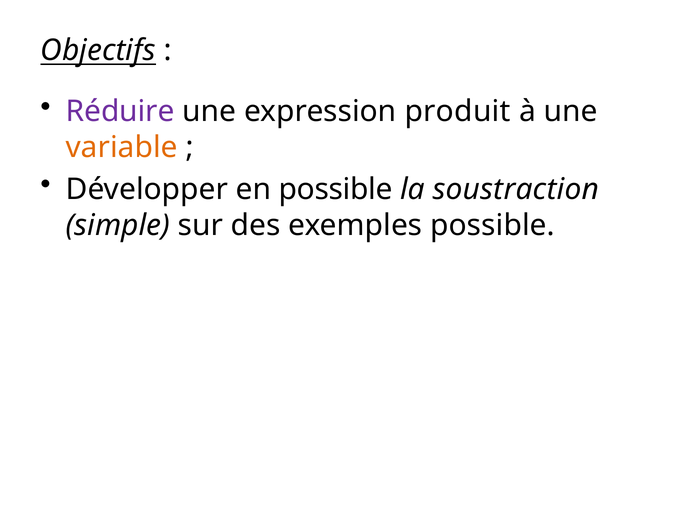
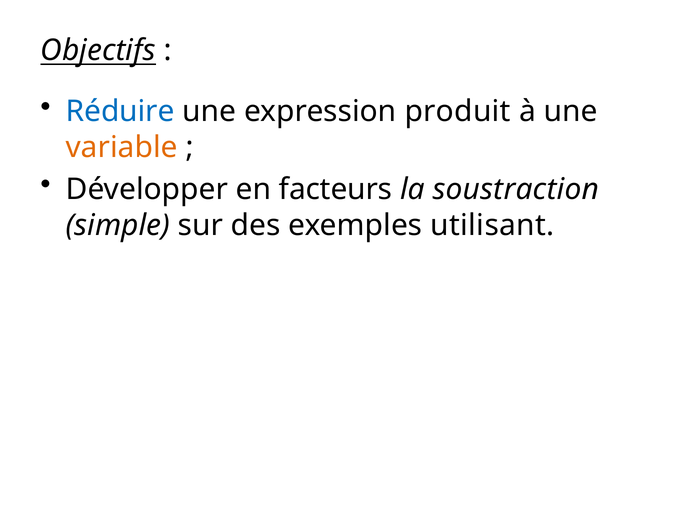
Réduire colour: purple -> blue (120, 112)
en possible: possible -> facteurs (336, 190)
exemples possible: possible -> utilisant (492, 226)
